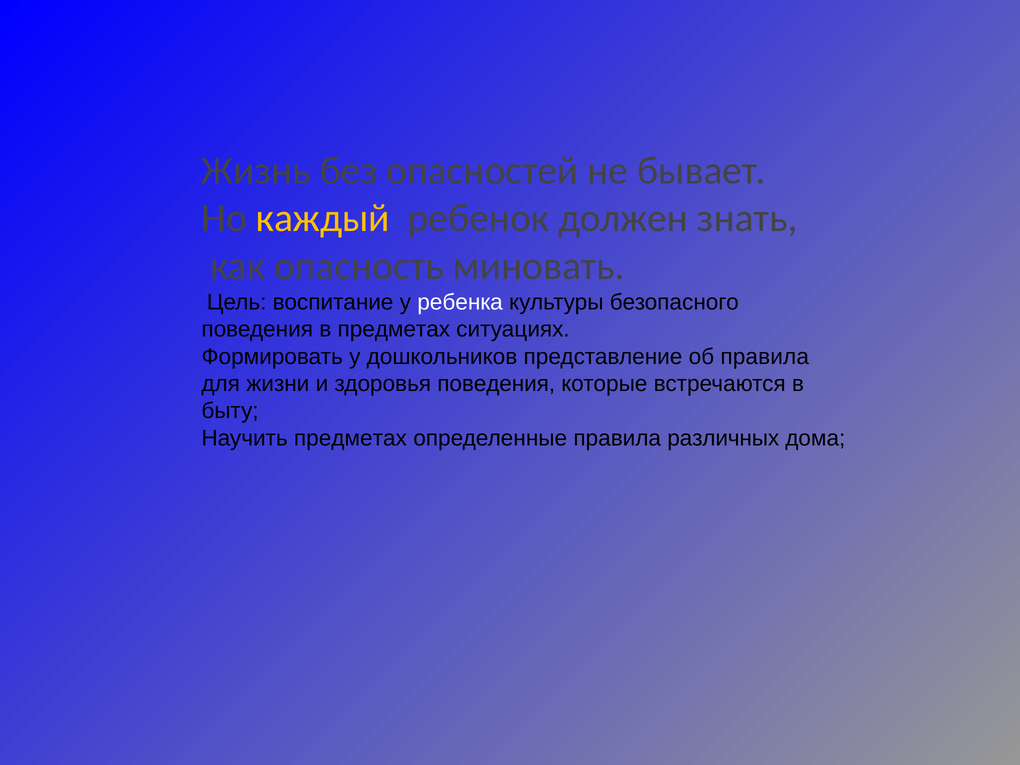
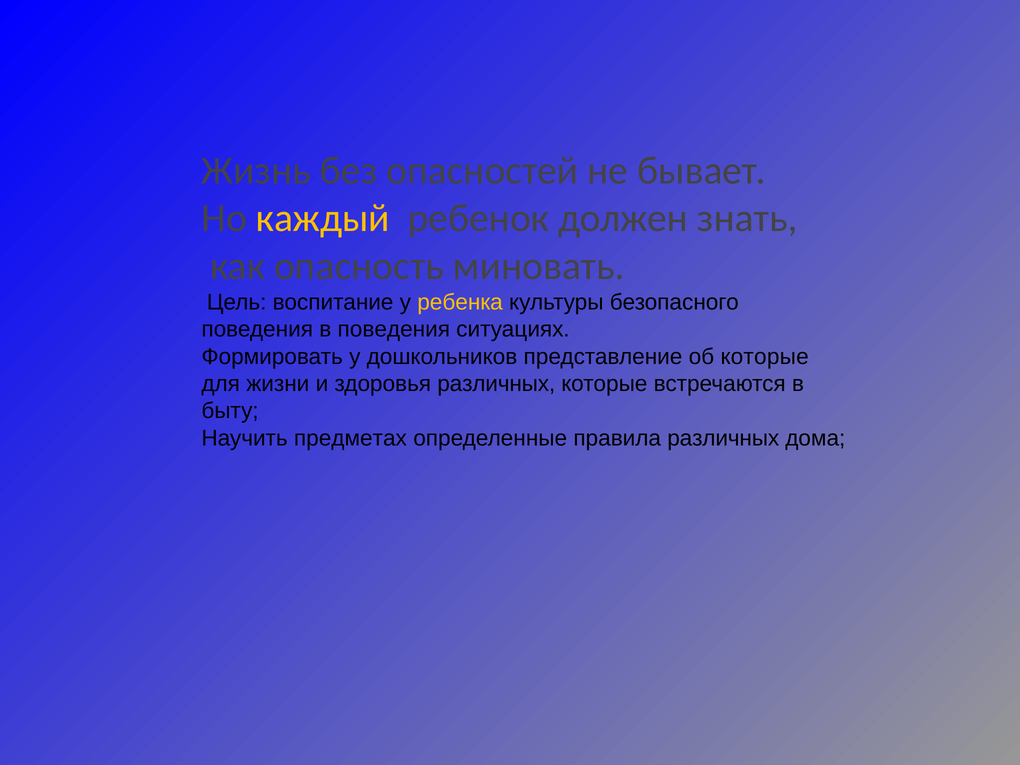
ребенка colour: white -> yellow (460, 302)
в предметах: предметах -> поведения (394, 329)
об правила: правила -> которые (765, 357)
здоровья поведения: поведения -> различных (496, 384)
